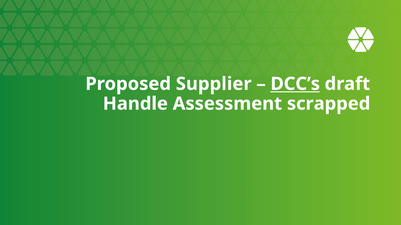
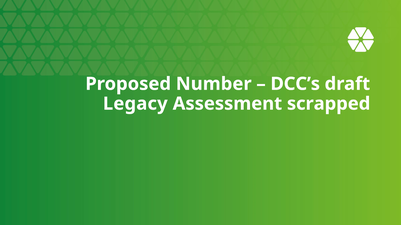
Supplier: Supplier -> Number (214, 84)
DCC’s underline: present -> none (295, 84)
Handle: Handle -> Legacy (135, 104)
